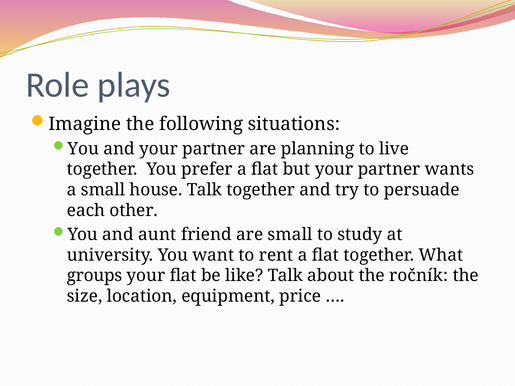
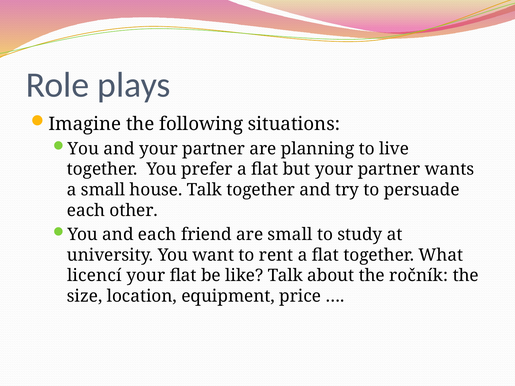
and aunt: aunt -> each (157, 235)
groups: groups -> licencí (94, 276)
